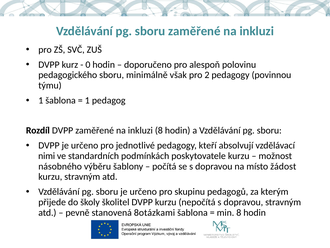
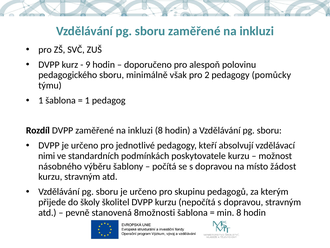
0: 0 -> 9 (88, 64)
povinnou: povinnou -> pomůcky (271, 75)
8otázkami: 8otázkami -> 8možnosti (155, 212)
